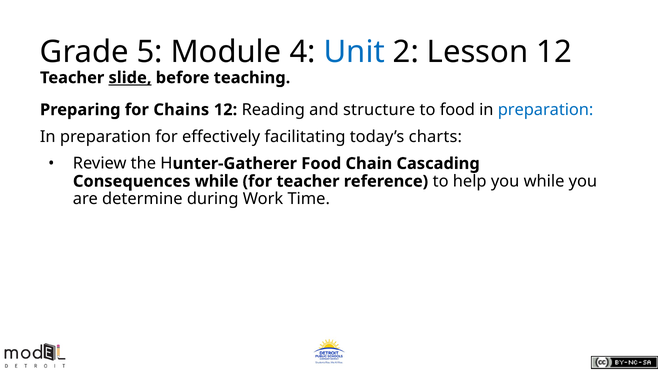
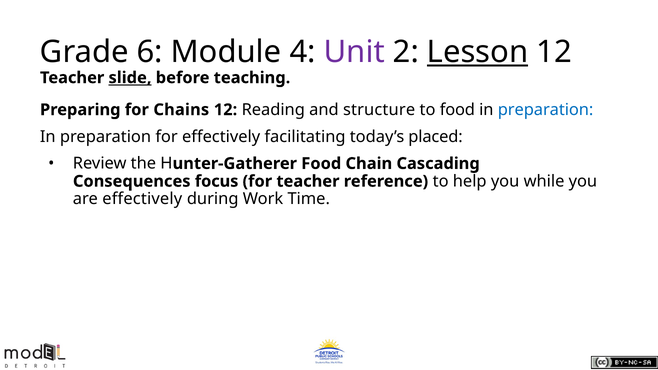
5: 5 -> 6 (150, 52)
Unit colour: blue -> purple (354, 52)
Lesson underline: none -> present (478, 52)
charts: charts -> placed (436, 137)
Consequences while: while -> focus (217, 181)
are determine: determine -> effectively (142, 199)
